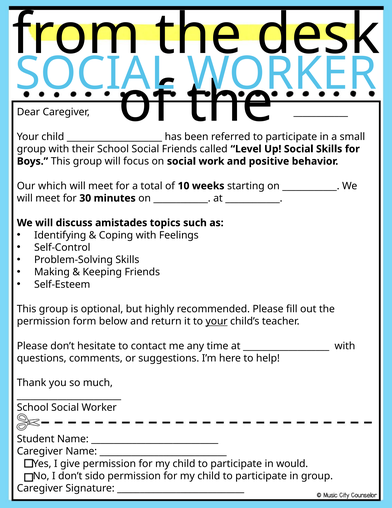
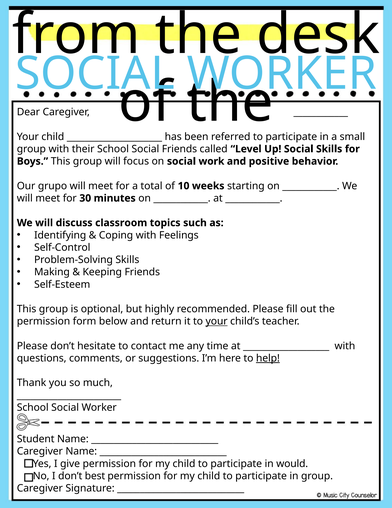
which: which -> grupo (53, 186)
amistades: amistades -> classroom (121, 223)
help underline: none -> present (268, 358)
sido: sido -> best (95, 475)
